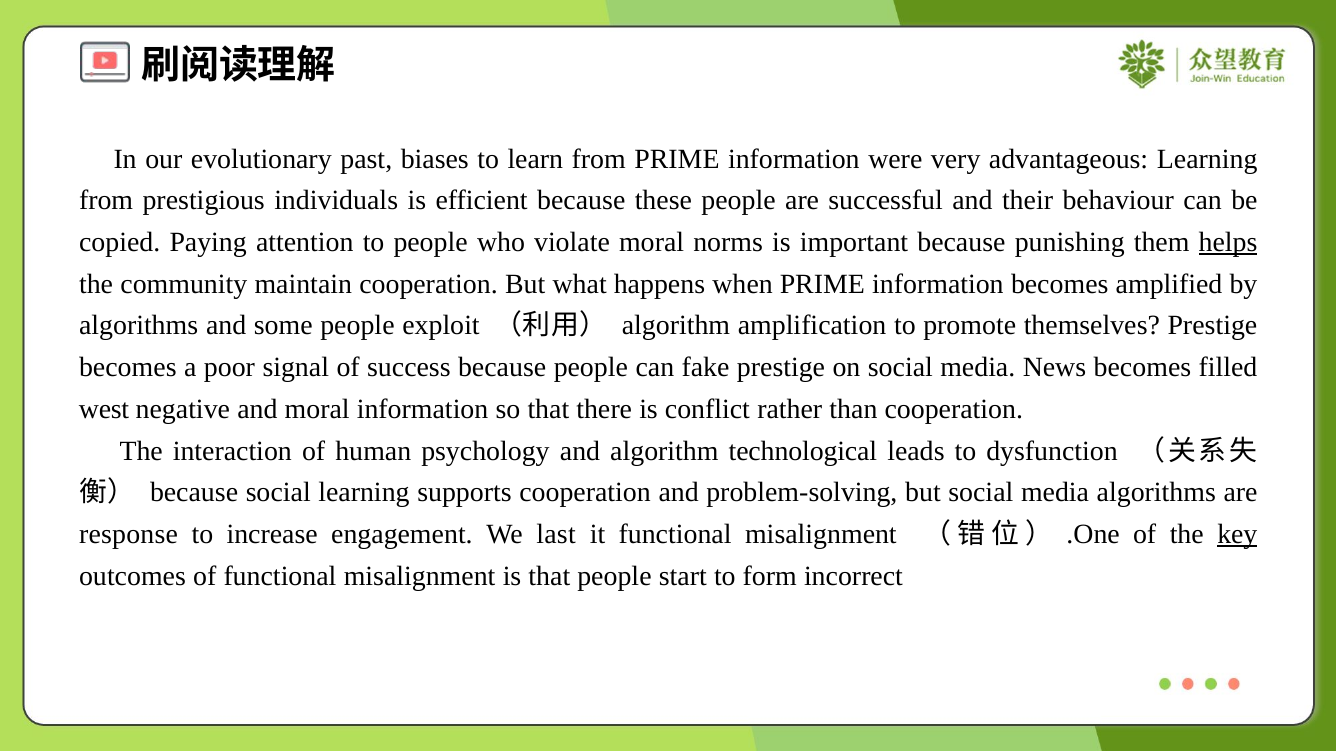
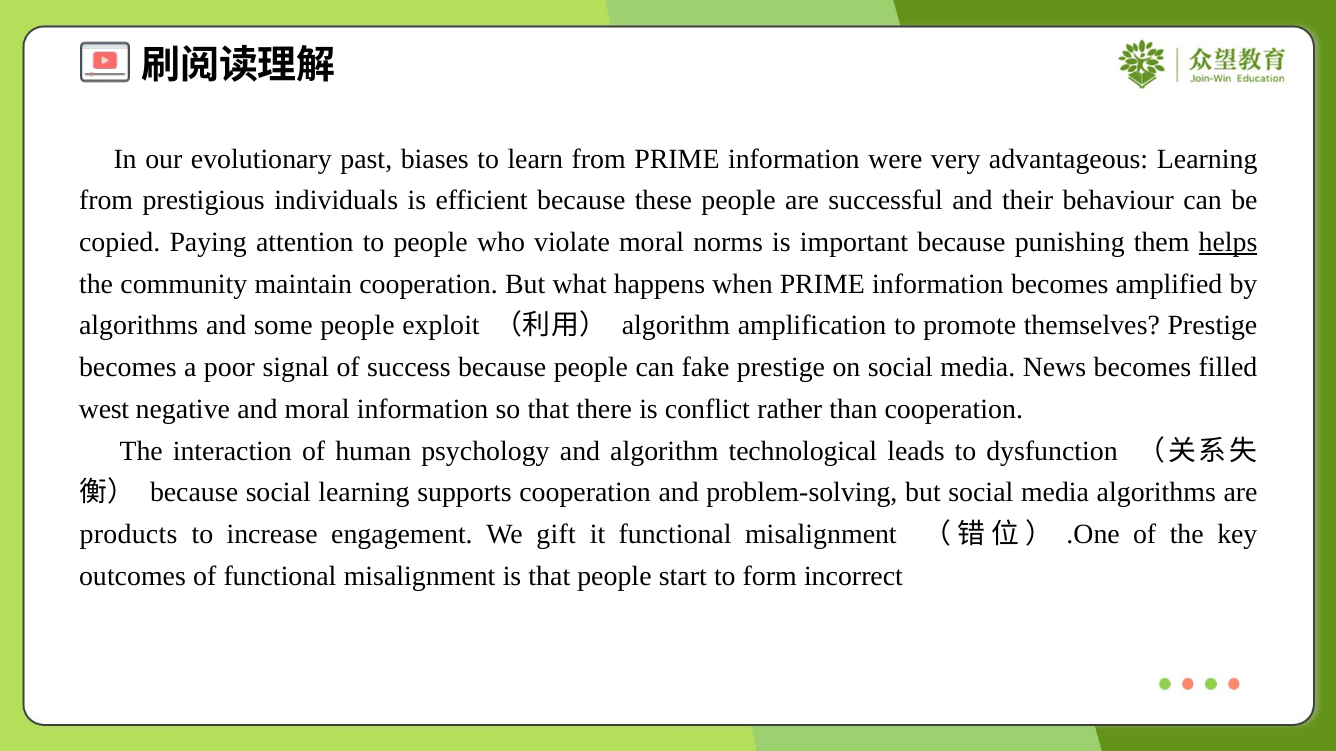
response: response -> products (128, 535)
last: last -> gift (556, 535)
key underline: present -> none (1237, 535)
